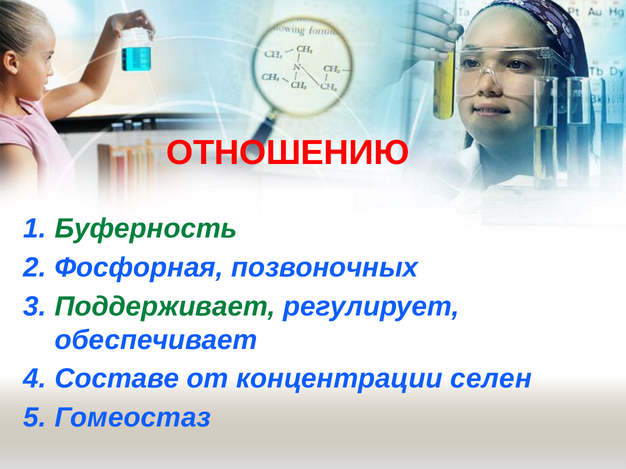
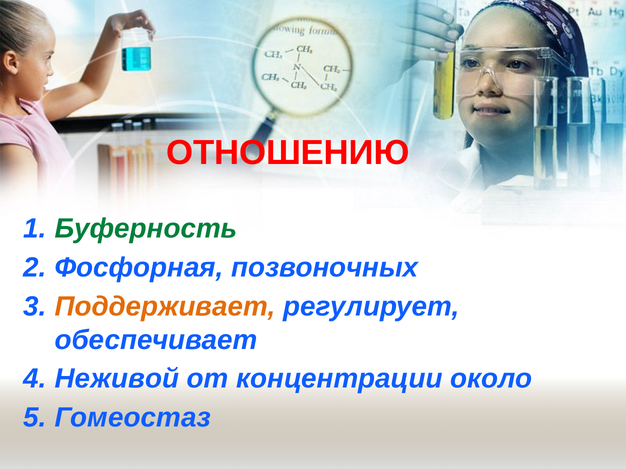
Поддерживает colour: green -> orange (165, 307)
Составе: Составе -> Неживой (117, 379)
селен: селен -> около (491, 379)
